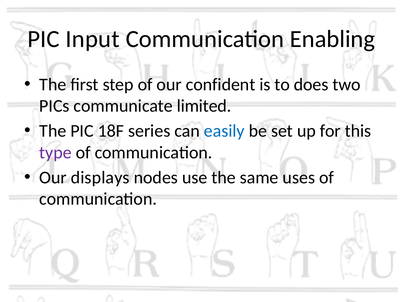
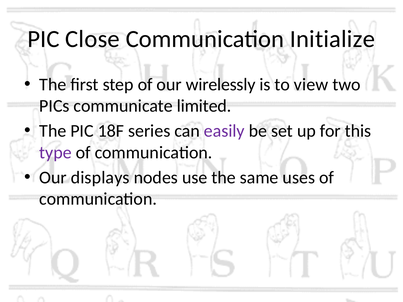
Input: Input -> Close (93, 39)
Enabling: Enabling -> Initialize (332, 39)
confident: confident -> wirelessly (221, 85)
does: does -> view (311, 85)
easily colour: blue -> purple (224, 131)
